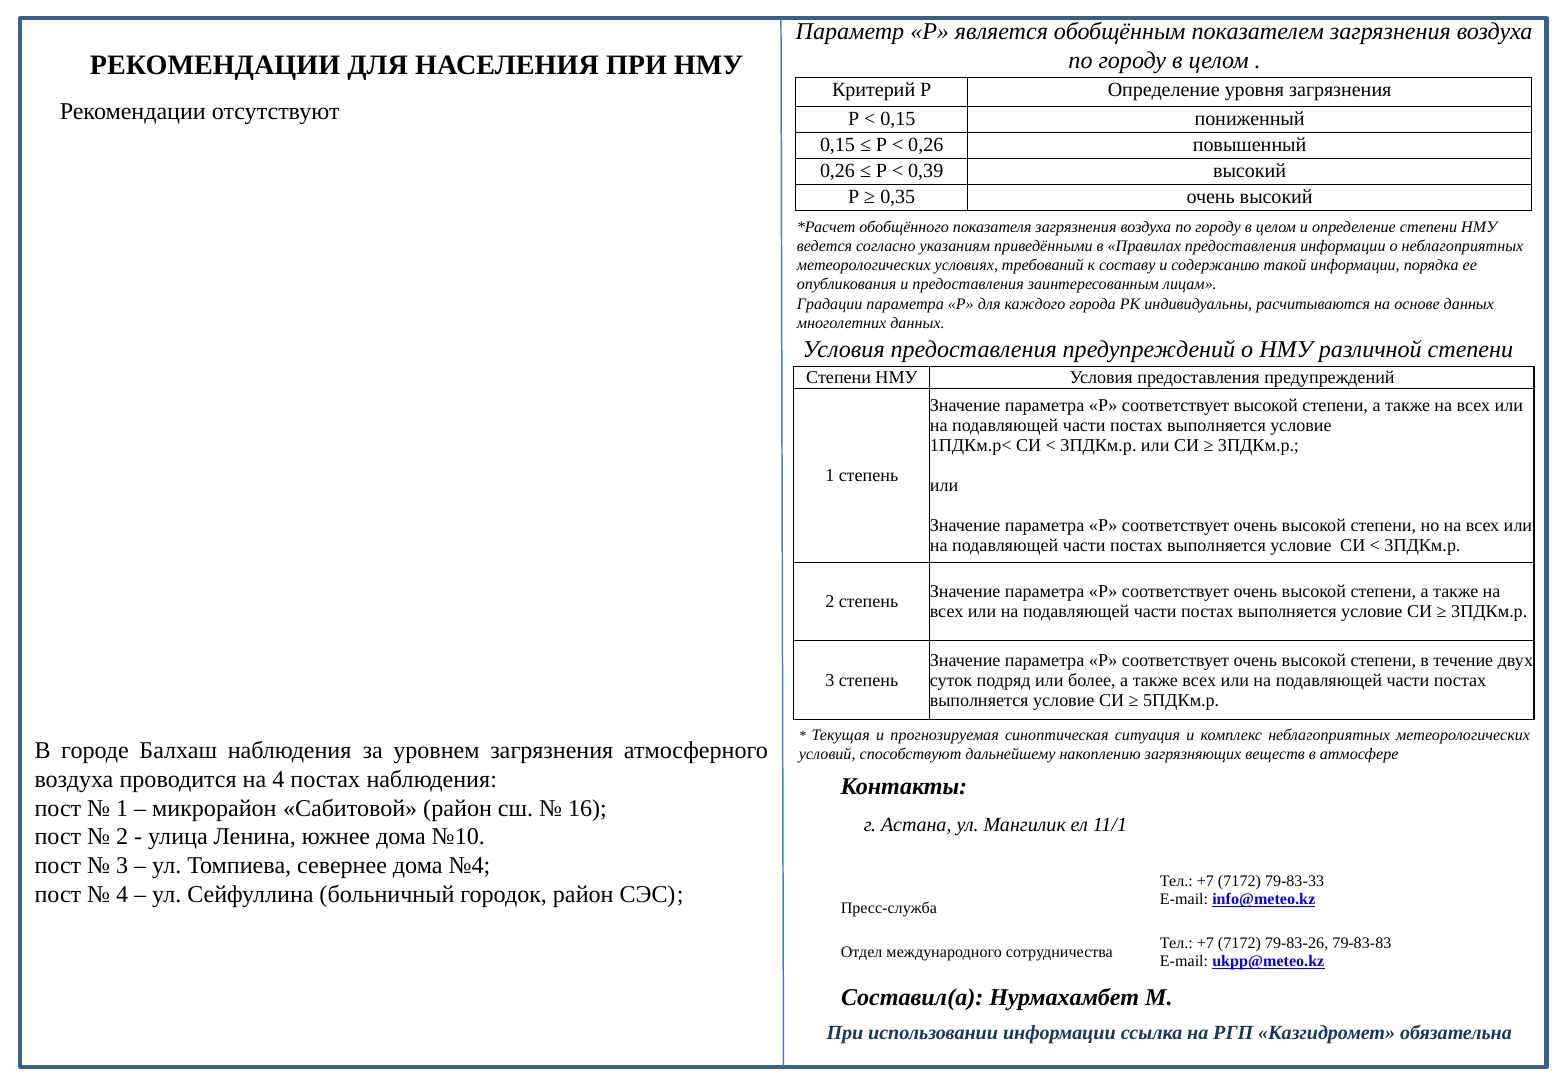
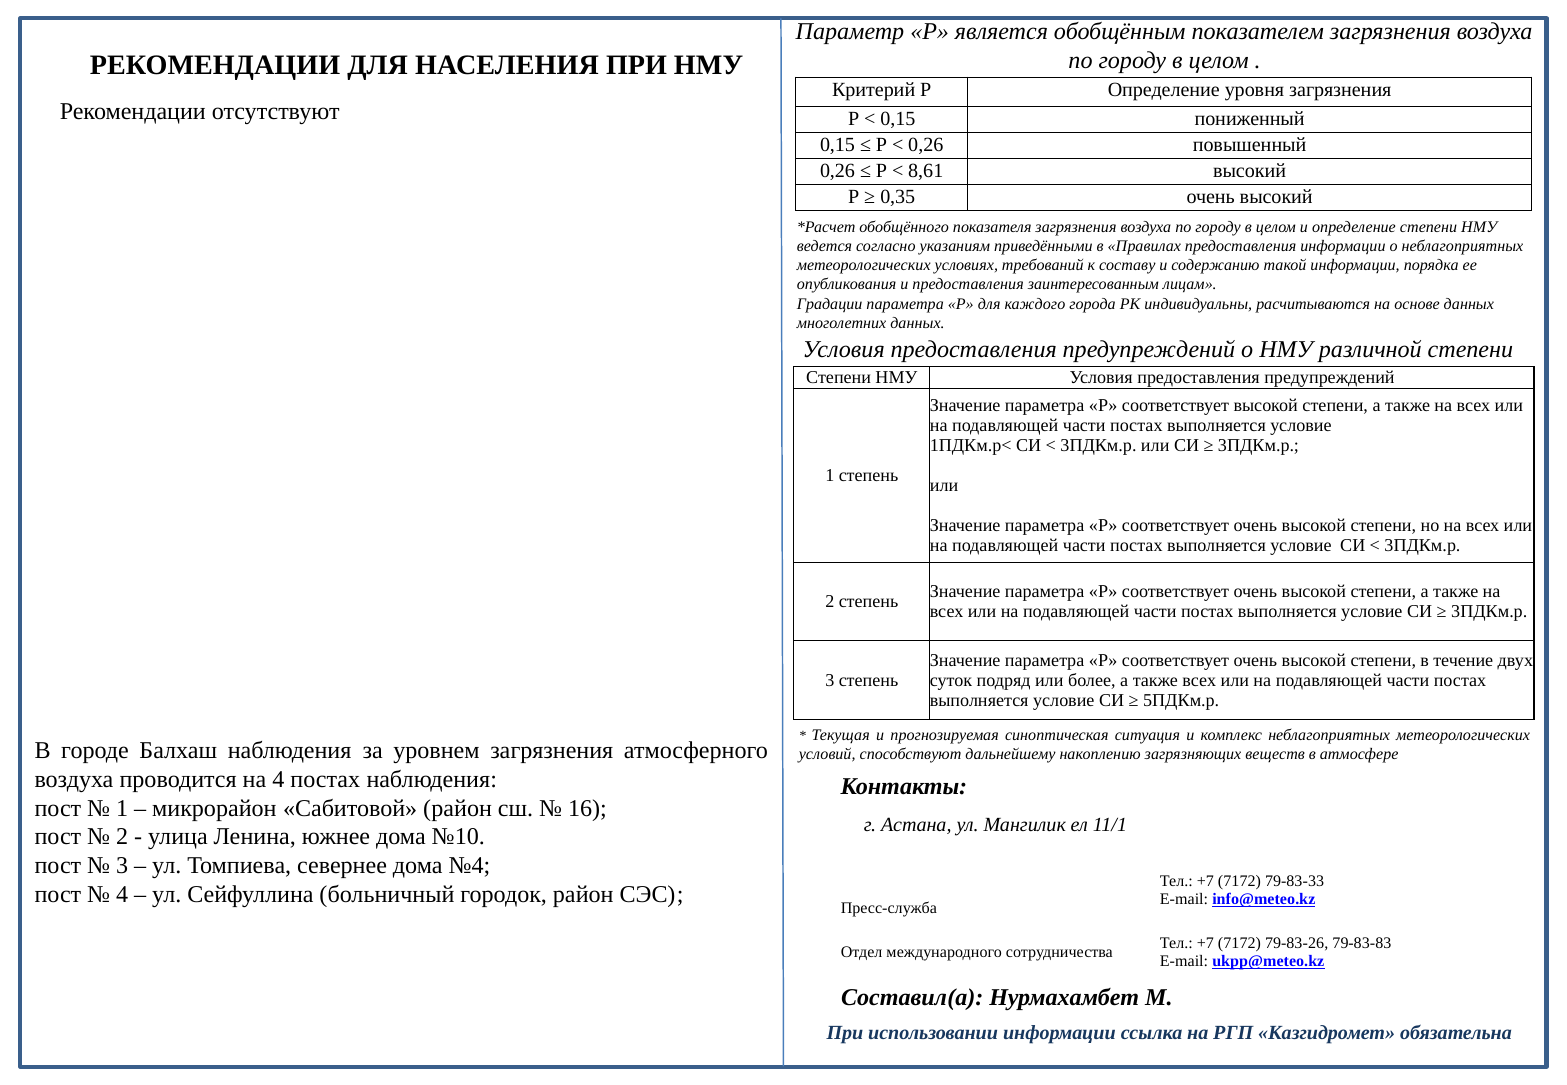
0,39: 0,39 -> 8,61 (926, 171)
